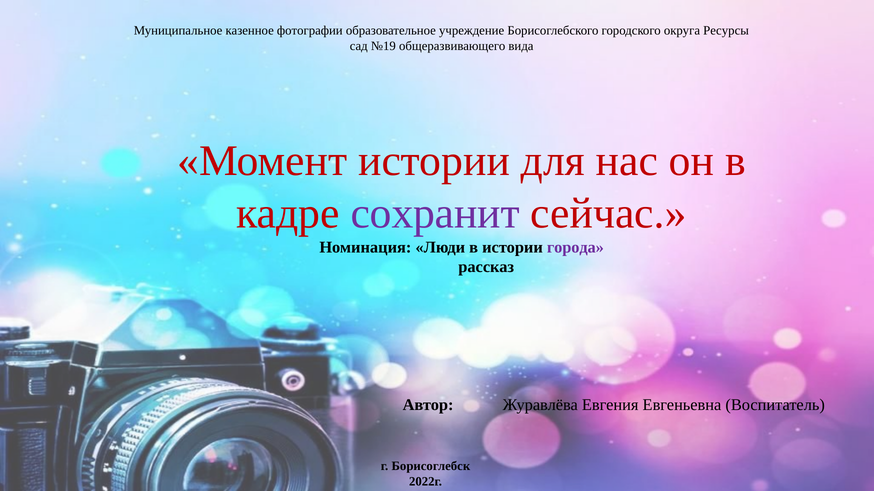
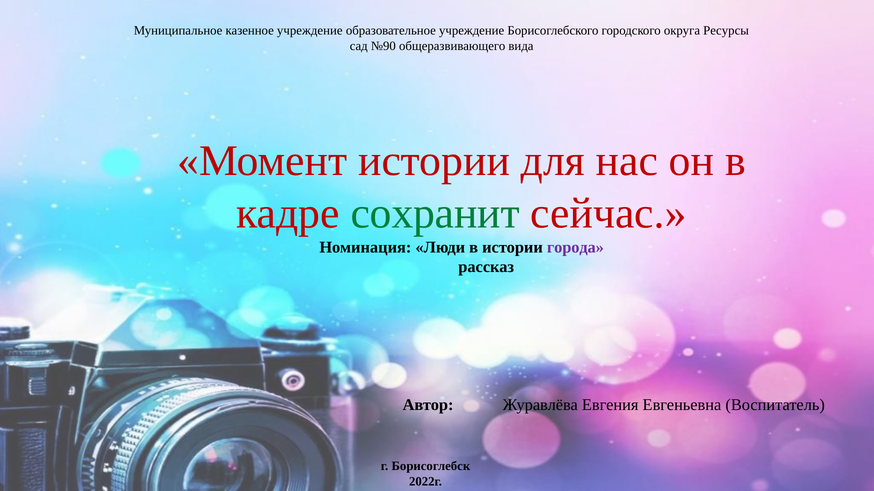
казенное фотографии: фотографии -> учреждение (310, 31)
№19: №19 -> №90 (383, 46)
сохранит colour: purple -> green (435, 214)
